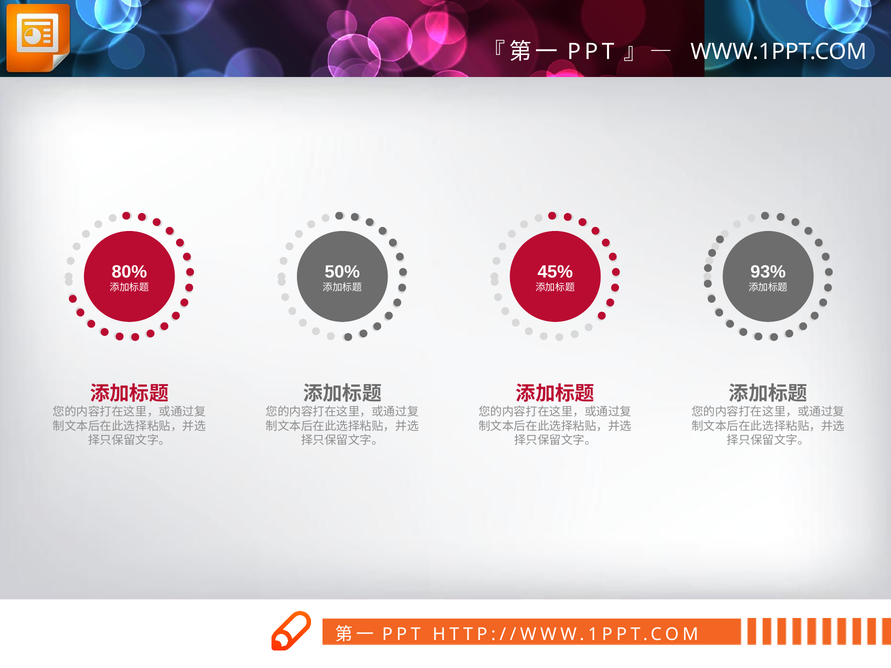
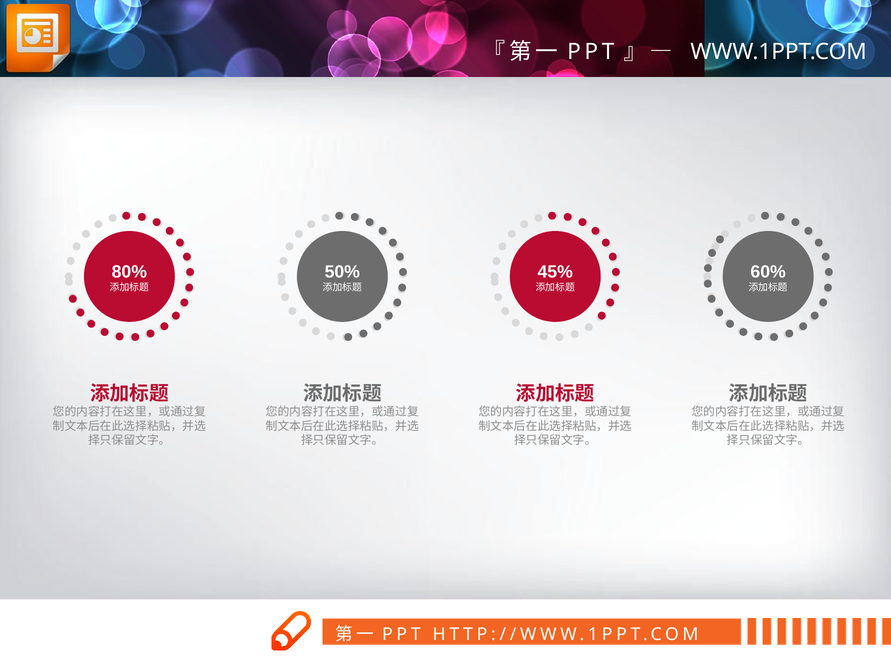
93%: 93% -> 60% (768, 272)
